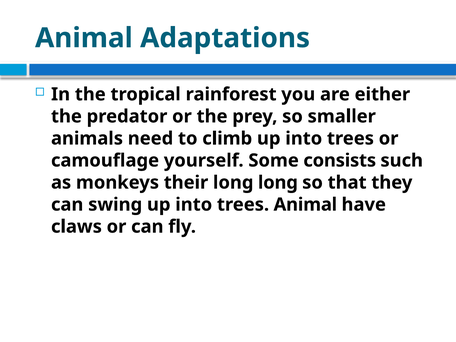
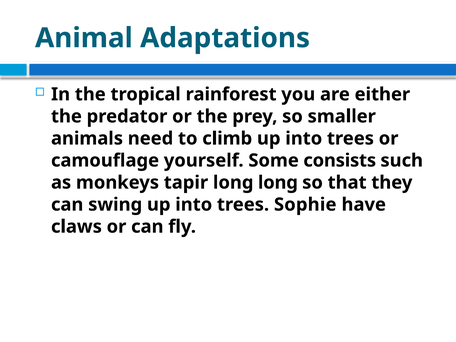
their: their -> tapir (186, 183)
trees Animal: Animal -> Sophie (305, 205)
